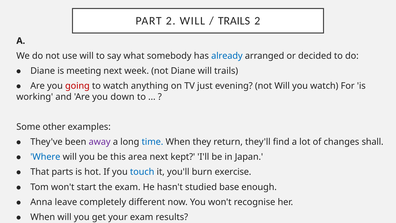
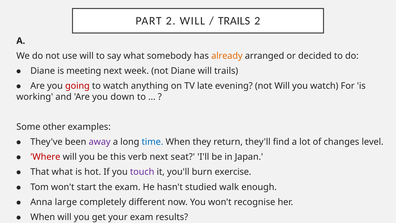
already colour: blue -> orange (227, 56)
just: just -> late (205, 86)
shall: shall -> level (373, 142)
Where colour: blue -> red (45, 157)
area: area -> verb (138, 157)
kept: kept -> seat (183, 157)
That parts: parts -> what (62, 172)
touch colour: blue -> purple (142, 172)
base: base -> walk (229, 187)
leave: leave -> large (66, 202)
